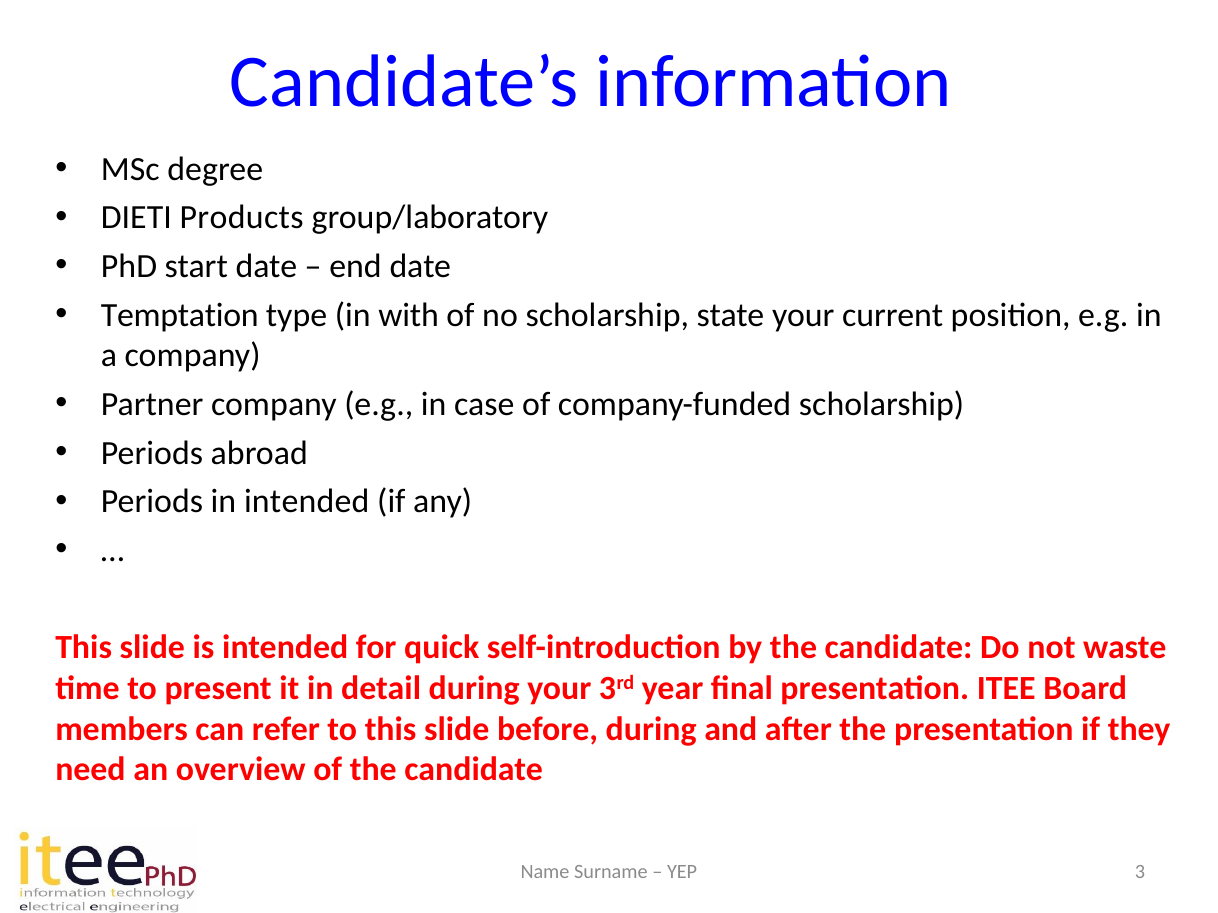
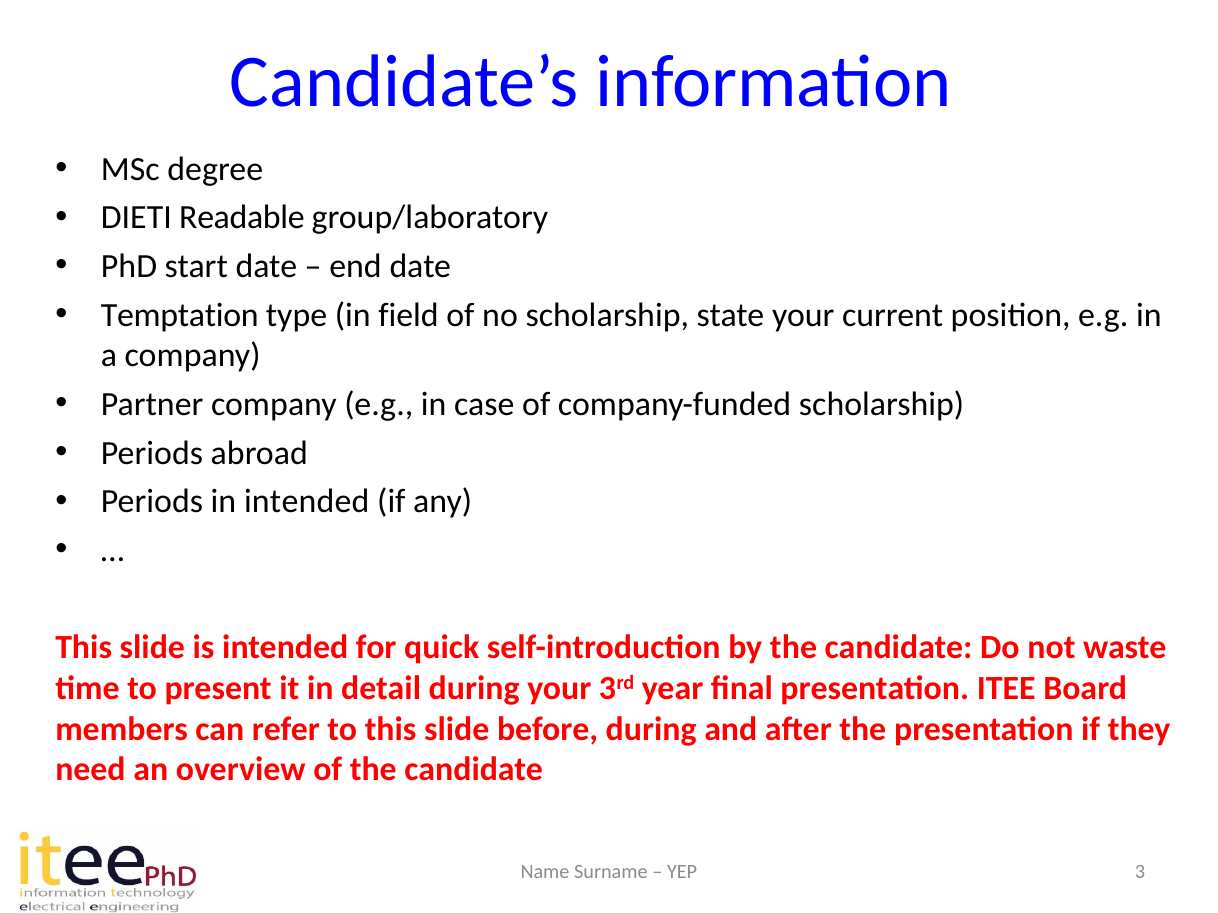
Products: Products -> Readable (242, 218)
with: with -> field (409, 315)
